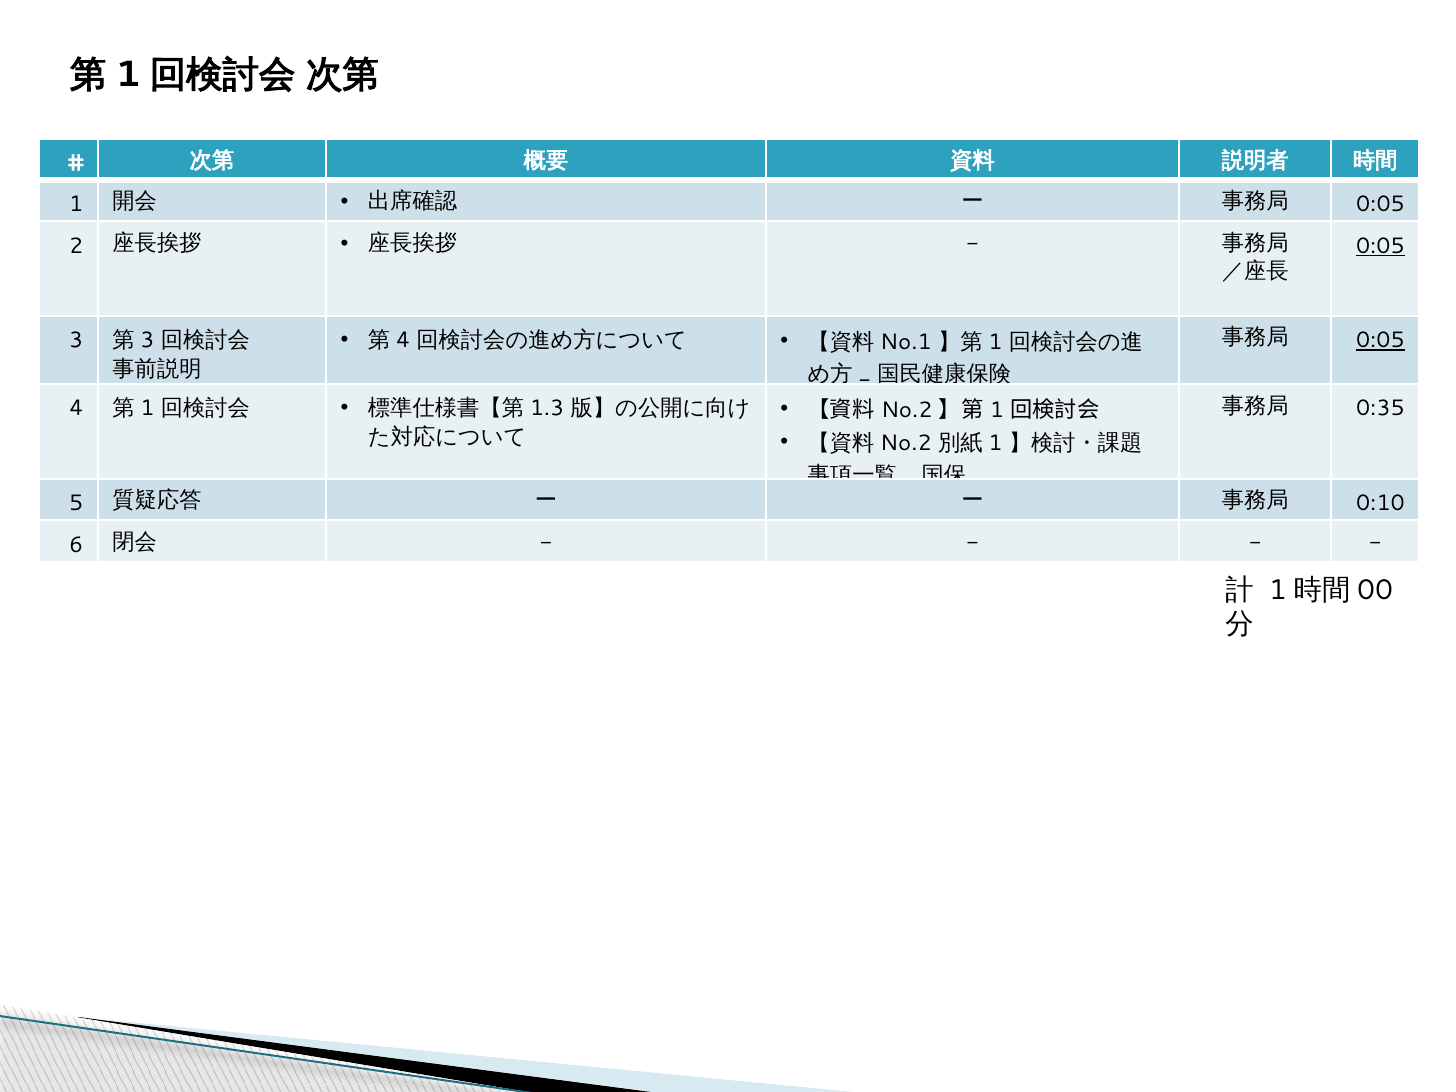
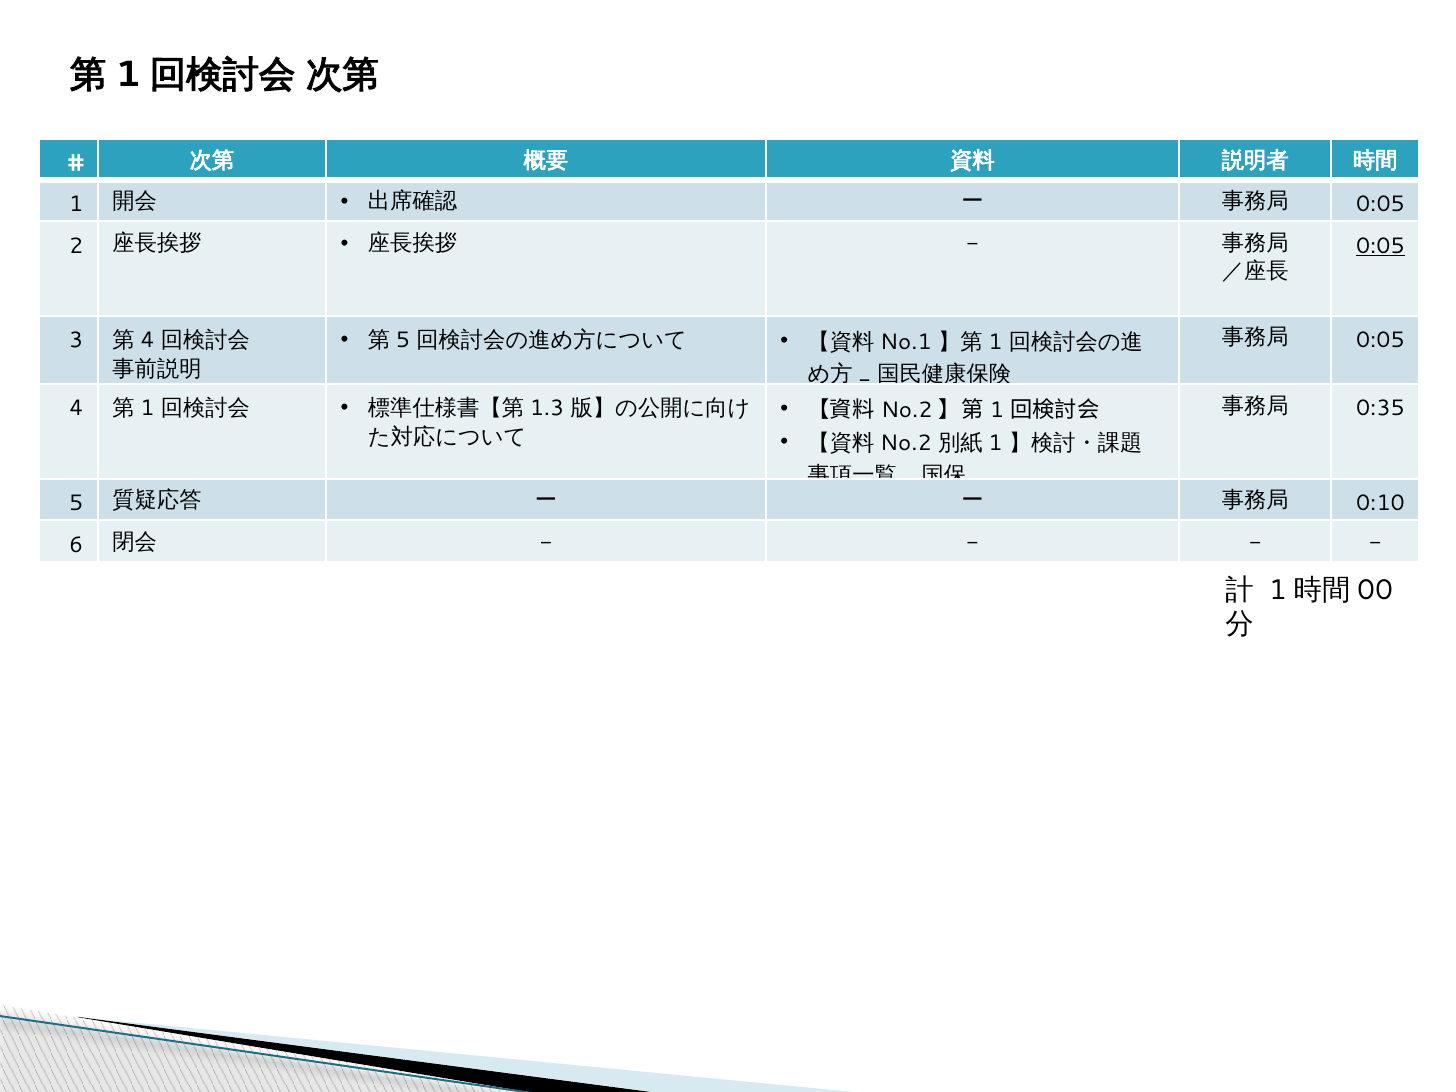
4: 4 -> 5 (403, 341)
0:05 underline: present -> none (1380, 341)
3: 3 -> 4 (147, 341)
